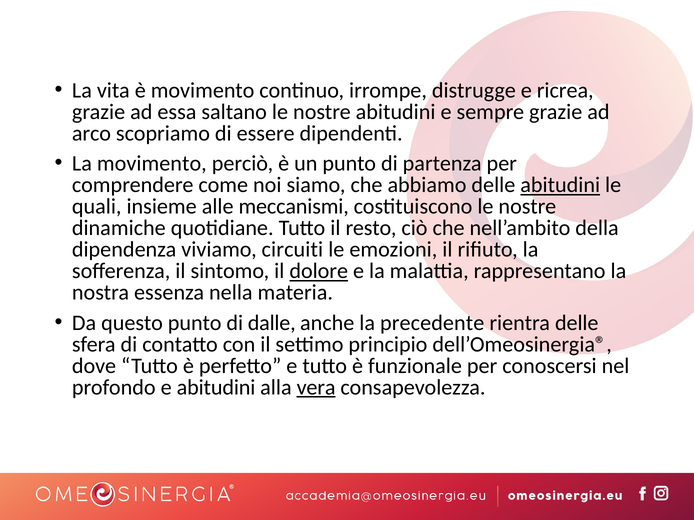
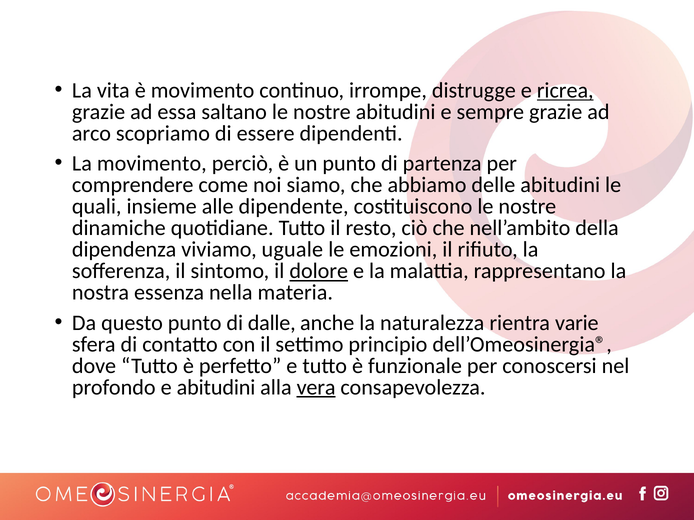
ricrea underline: none -> present (565, 91)
abitudini underline: present -> none (560, 185)
meccanismi: meccanismi -> dipendente (294, 207)
circuiti: circuiti -> uguale (292, 250)
precedente: precedente -> naturalezza (432, 323)
rientra delle: delle -> varie (577, 323)
